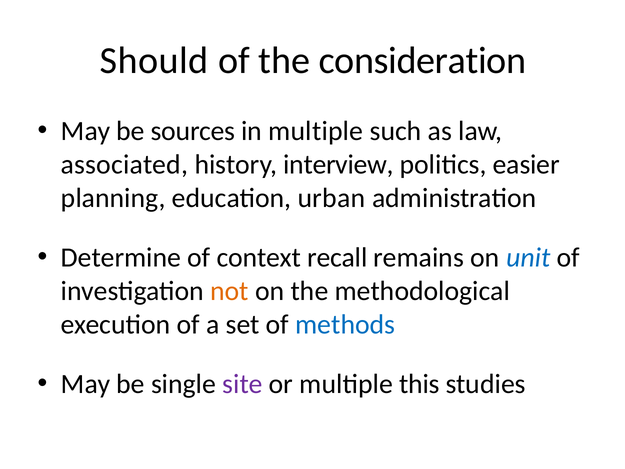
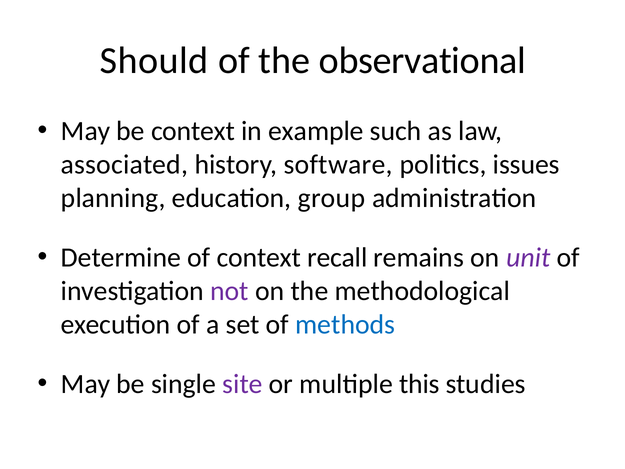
consideration: consideration -> observational (422, 61)
be sources: sources -> context (193, 131)
in multiple: multiple -> example (316, 131)
interview: interview -> software (338, 164)
easier: easier -> issues (526, 164)
urban: urban -> group (332, 198)
unit colour: blue -> purple (528, 258)
not colour: orange -> purple (230, 291)
